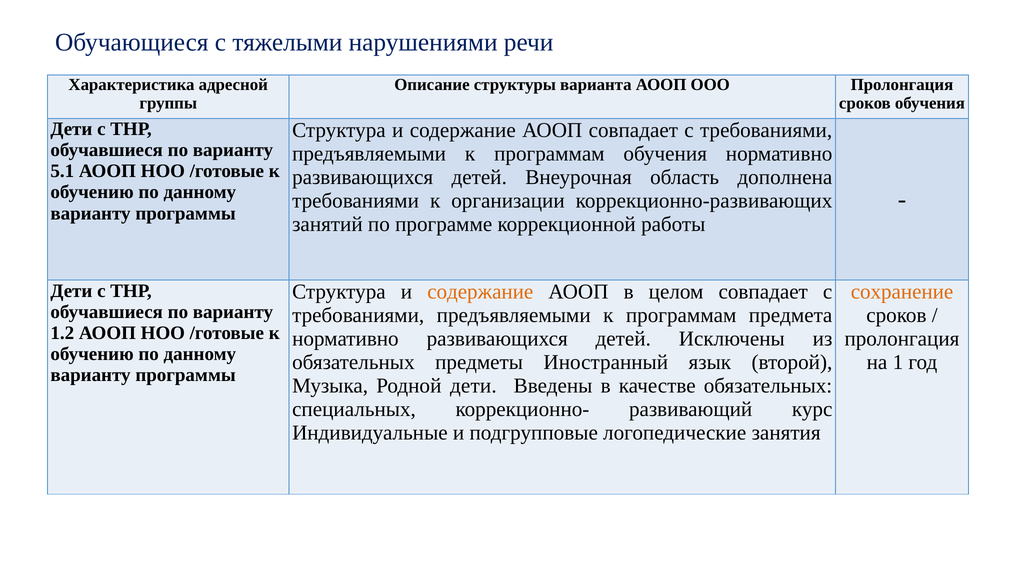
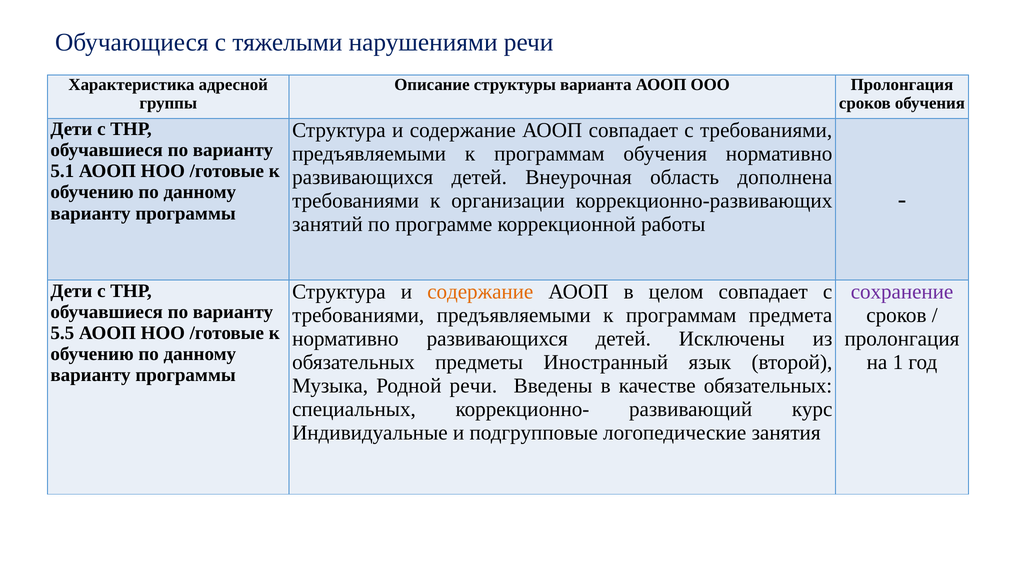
сохранение colour: orange -> purple (902, 292)
1.2: 1.2 -> 5.5 (62, 333)
Родной дети: дети -> речи (473, 386)
